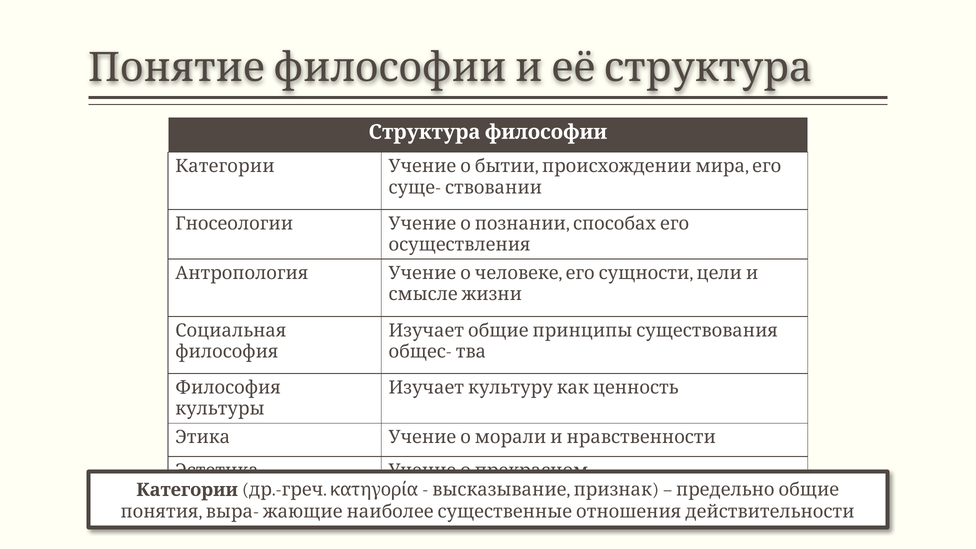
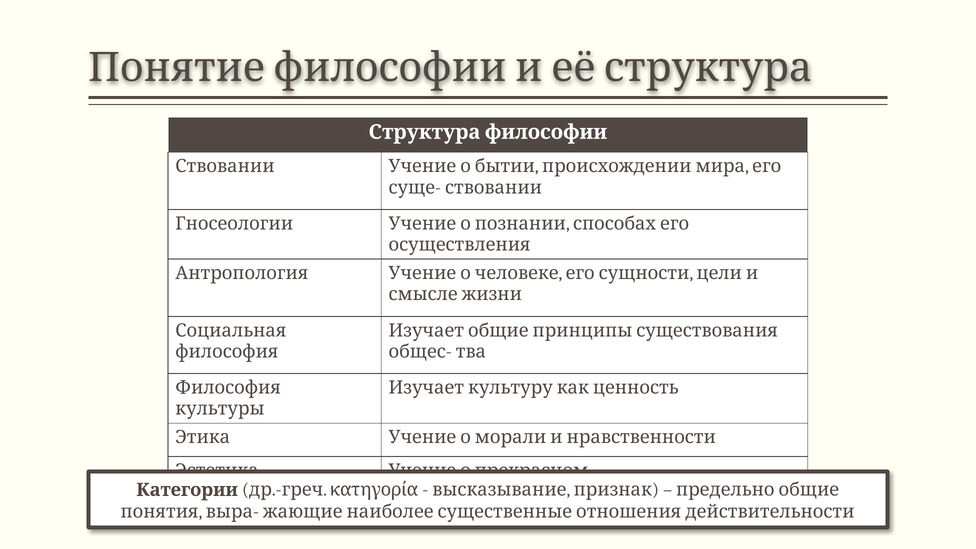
Категории: Категории -> Ствовании (225, 166)
